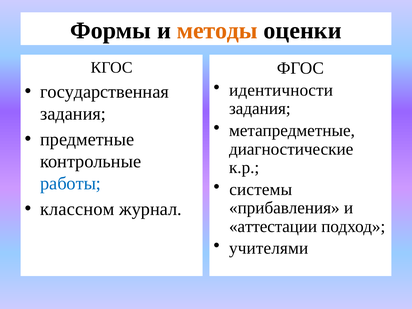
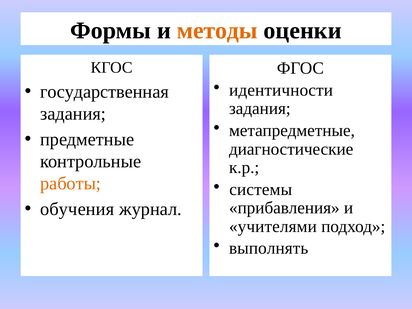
работы colour: blue -> orange (71, 184)
классном: классном -> обучения (77, 209)
аттестации: аттестации -> учителями (273, 226)
учителями: учителями -> выполнять (269, 248)
